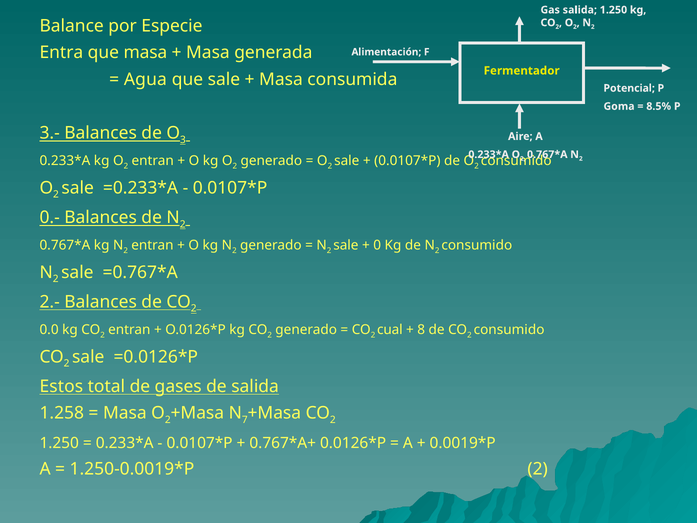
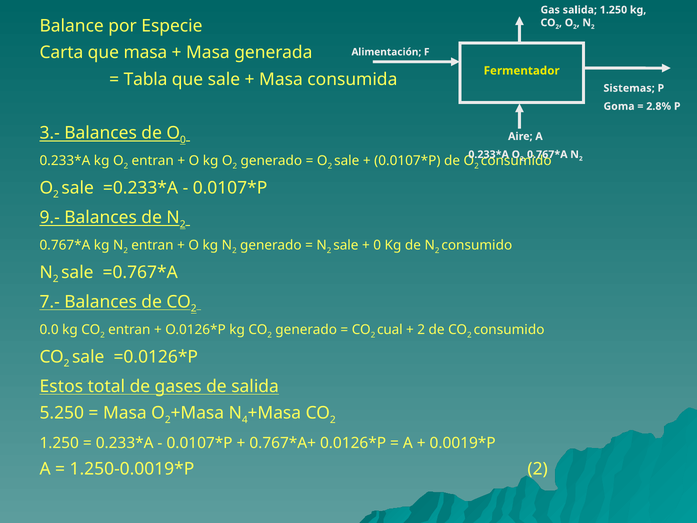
Entra: Entra -> Carta (61, 53)
Agua: Agua -> Tabla (146, 79)
Potencial: Potencial -> Sistemas (629, 88)
8.5%: 8.5% -> 2.8% (659, 106)
O 3: 3 -> 0 (183, 140)
0.-: 0.- -> 9.- (50, 217)
2.-: 2.- -> 7.- (50, 302)
8: 8 -> 2 (421, 330)
1.258: 1.258 -> 5.250 (62, 413)
7: 7 -> 4 (245, 420)
